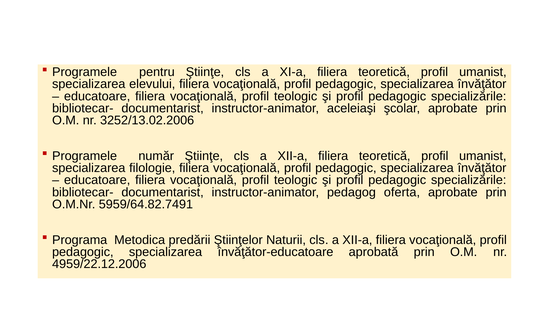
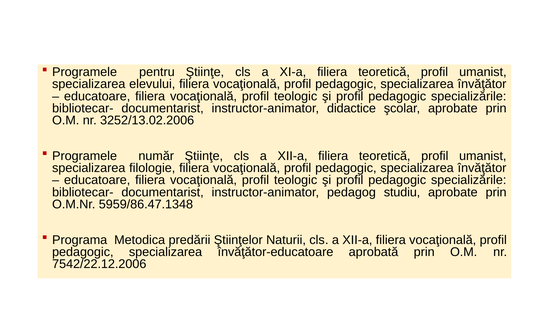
aceleiaşi: aceleiaşi -> didactice (351, 108)
oferta: oferta -> studiu (402, 192)
5959/64.82.7491: 5959/64.82.7491 -> 5959/86.47.1348 (146, 204)
4959/22.12.2006: 4959/22.12.2006 -> 7542/22.12.2006 (99, 264)
